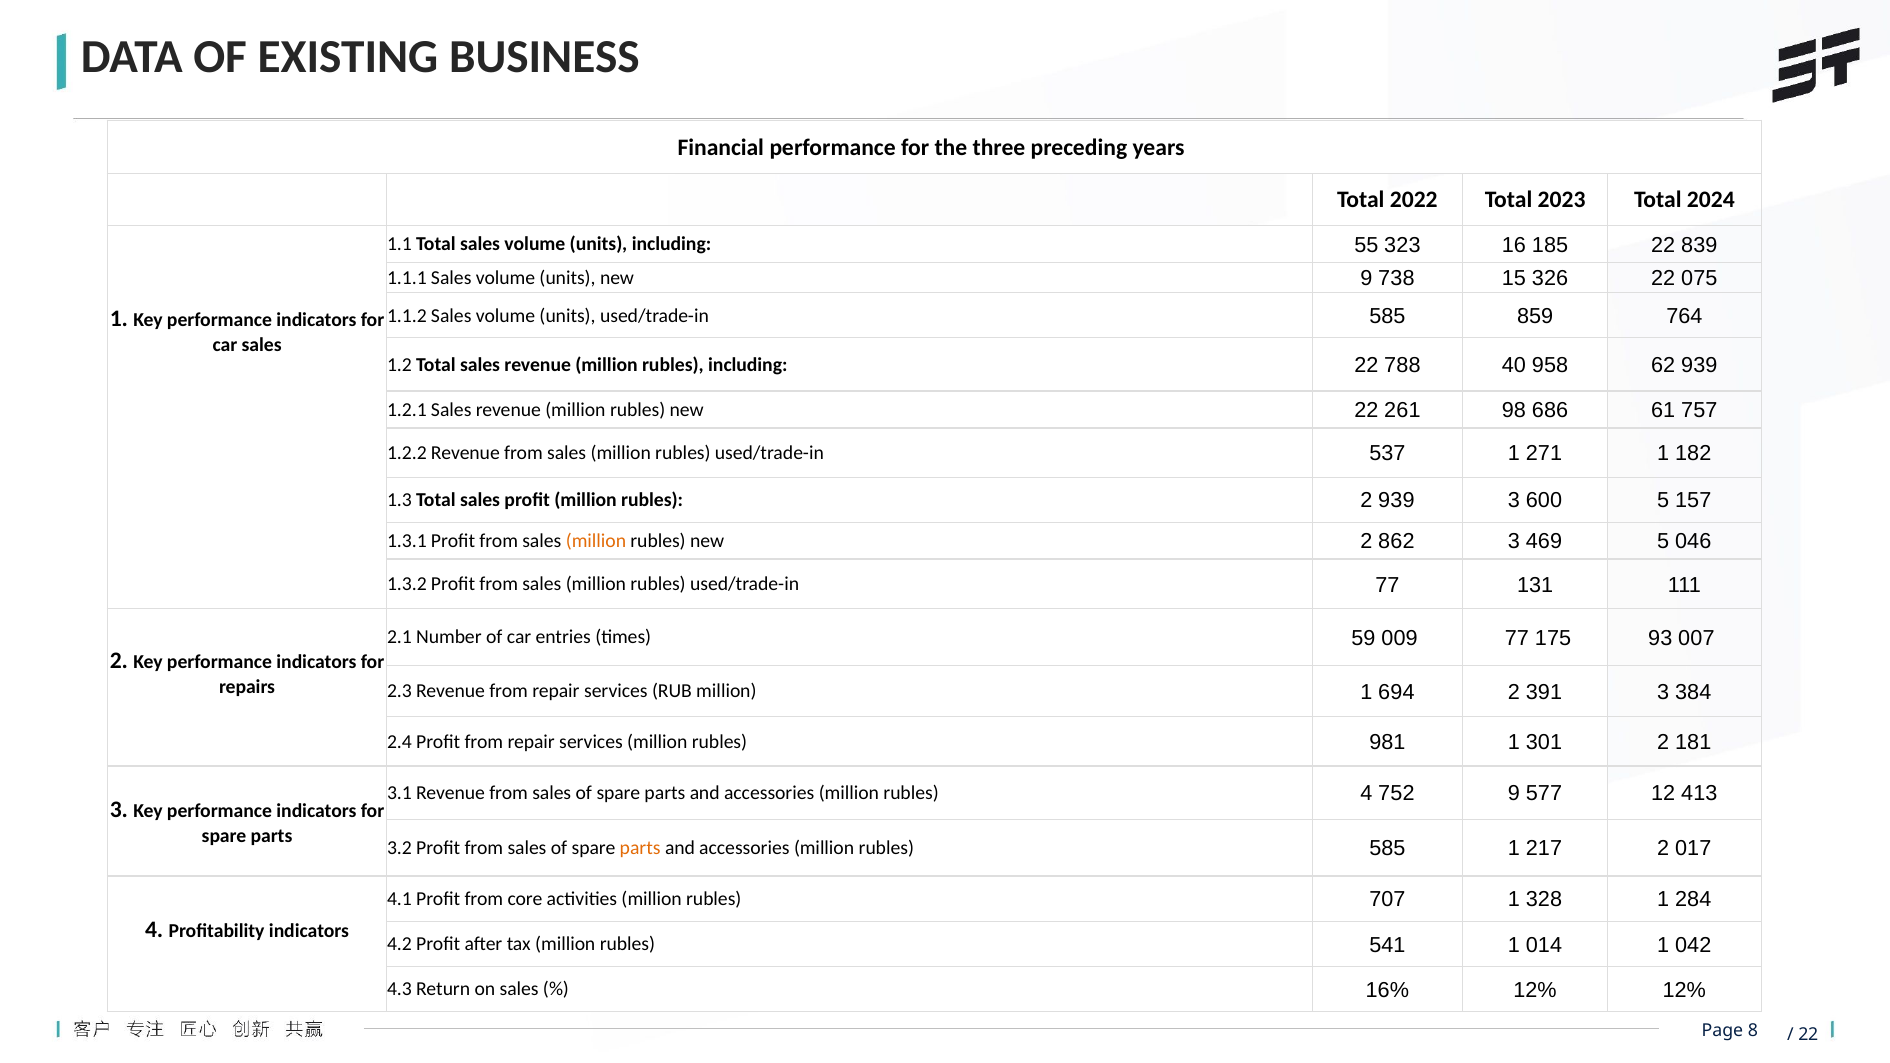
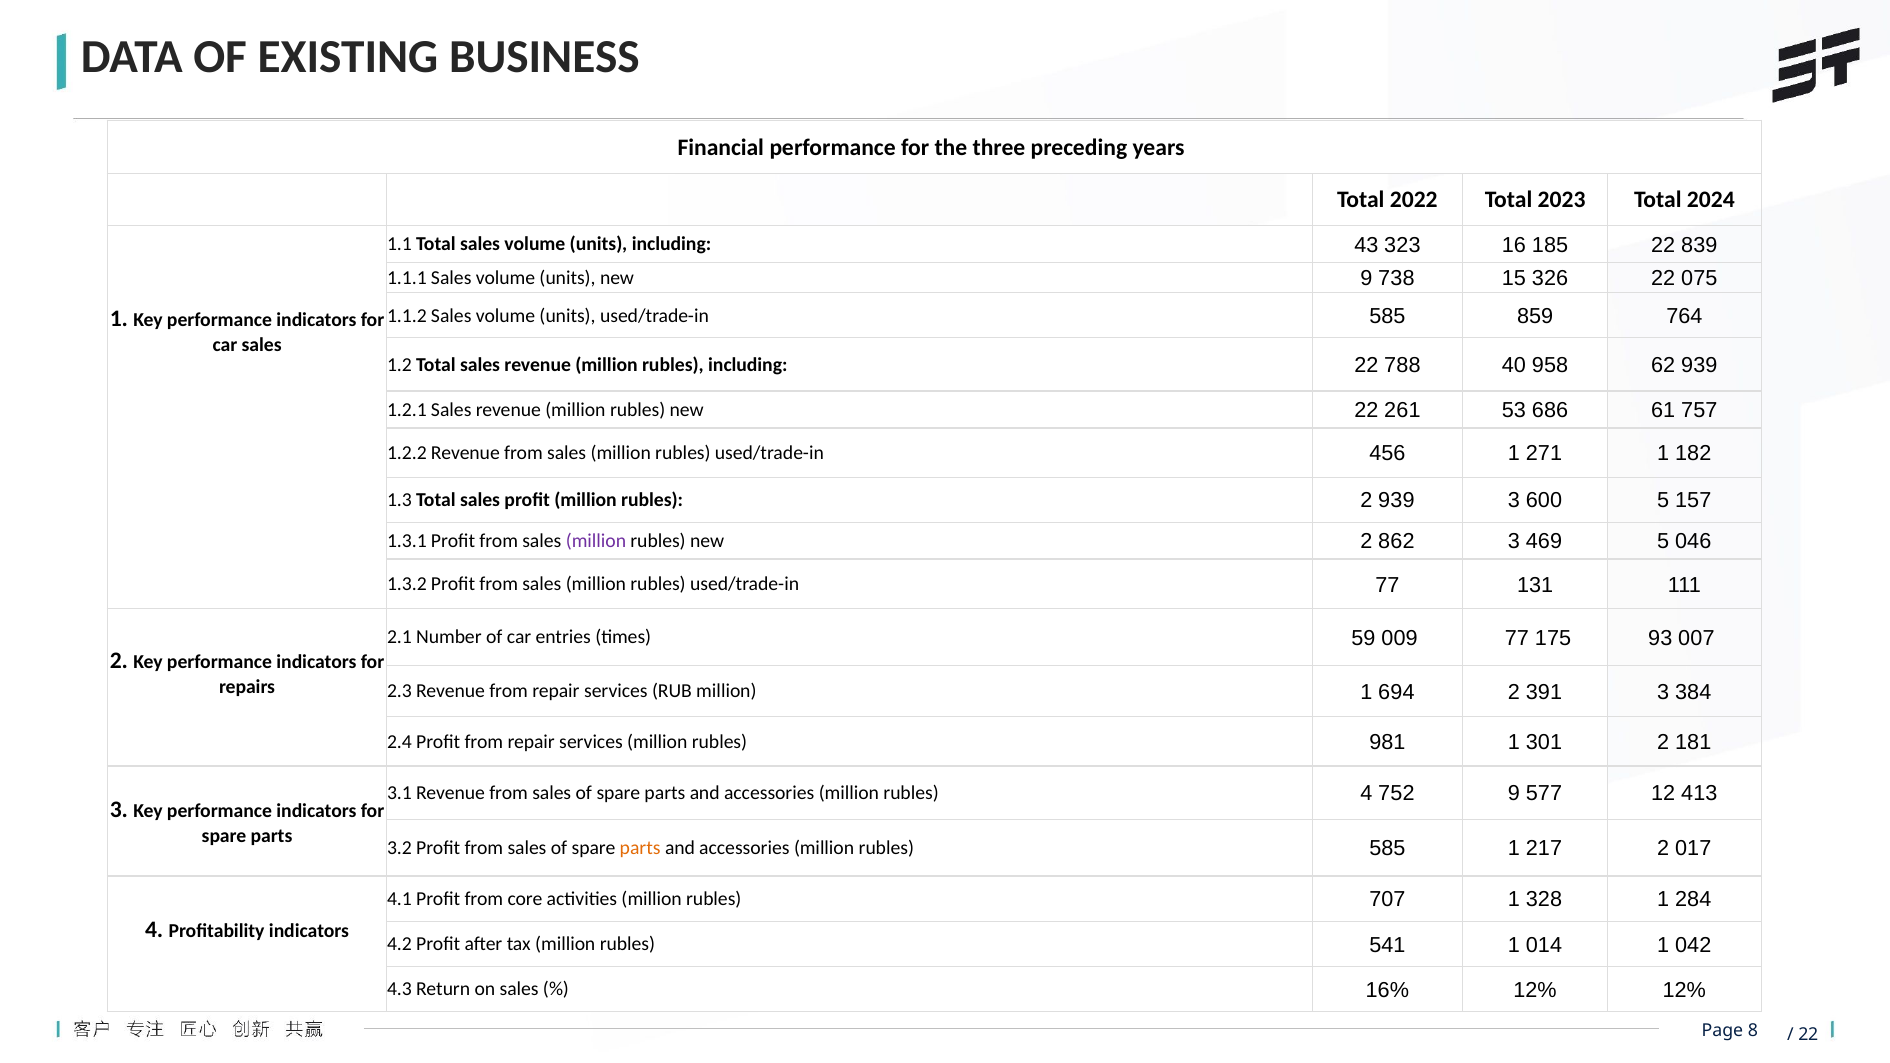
55: 55 -> 43 (1366, 245)
98: 98 -> 53 (1514, 411)
537: 537 -> 456 (1387, 454)
million colour: orange -> purple (596, 541)
